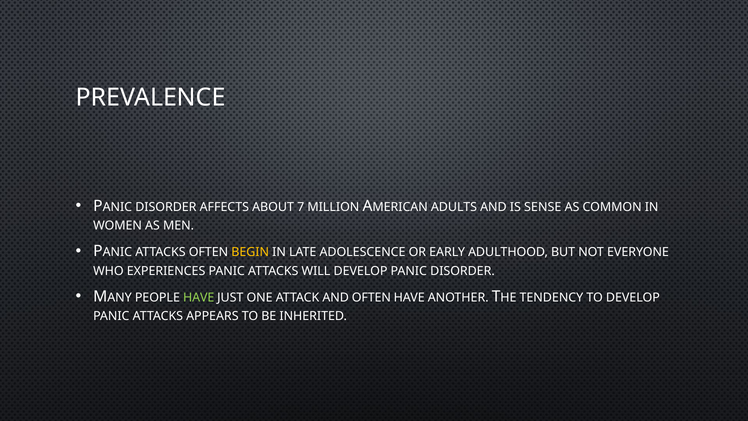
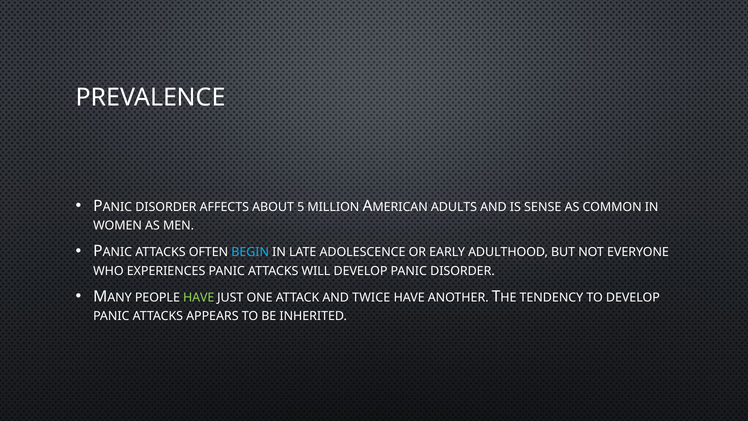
7: 7 -> 5 (301, 207)
BEGIN colour: yellow -> light blue (250, 252)
AND OFTEN: OFTEN -> TWICE (371, 297)
